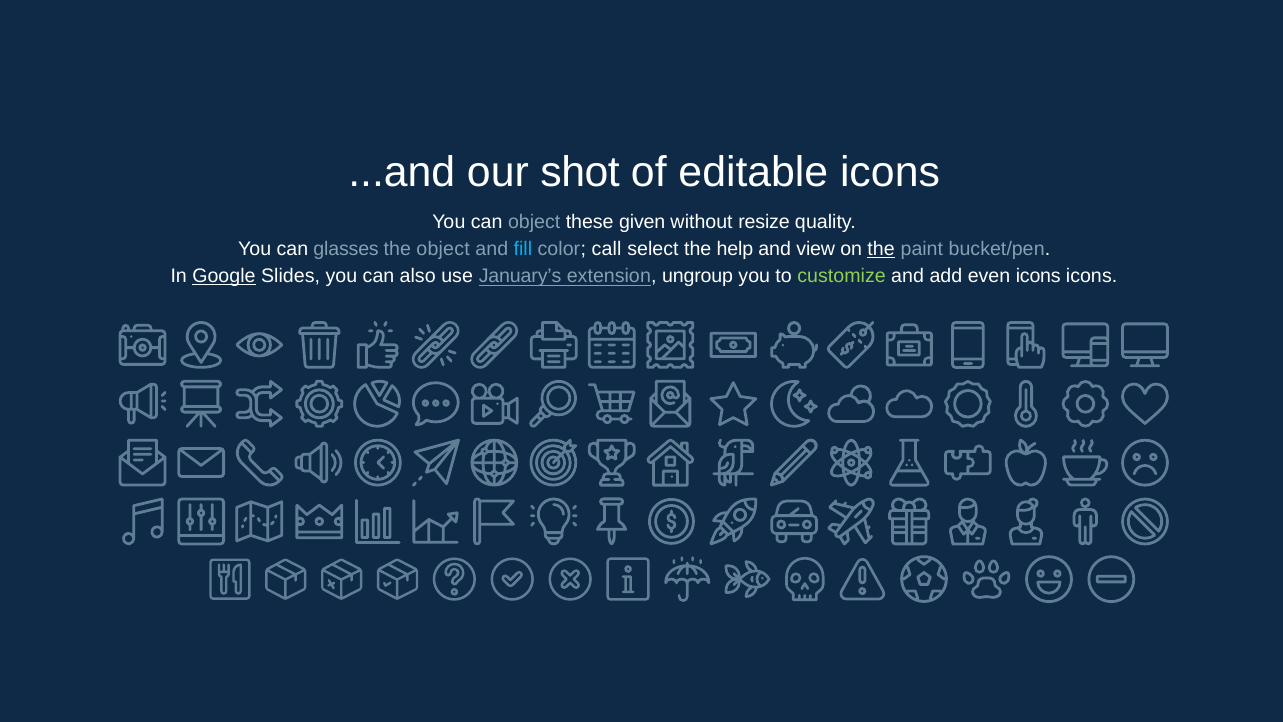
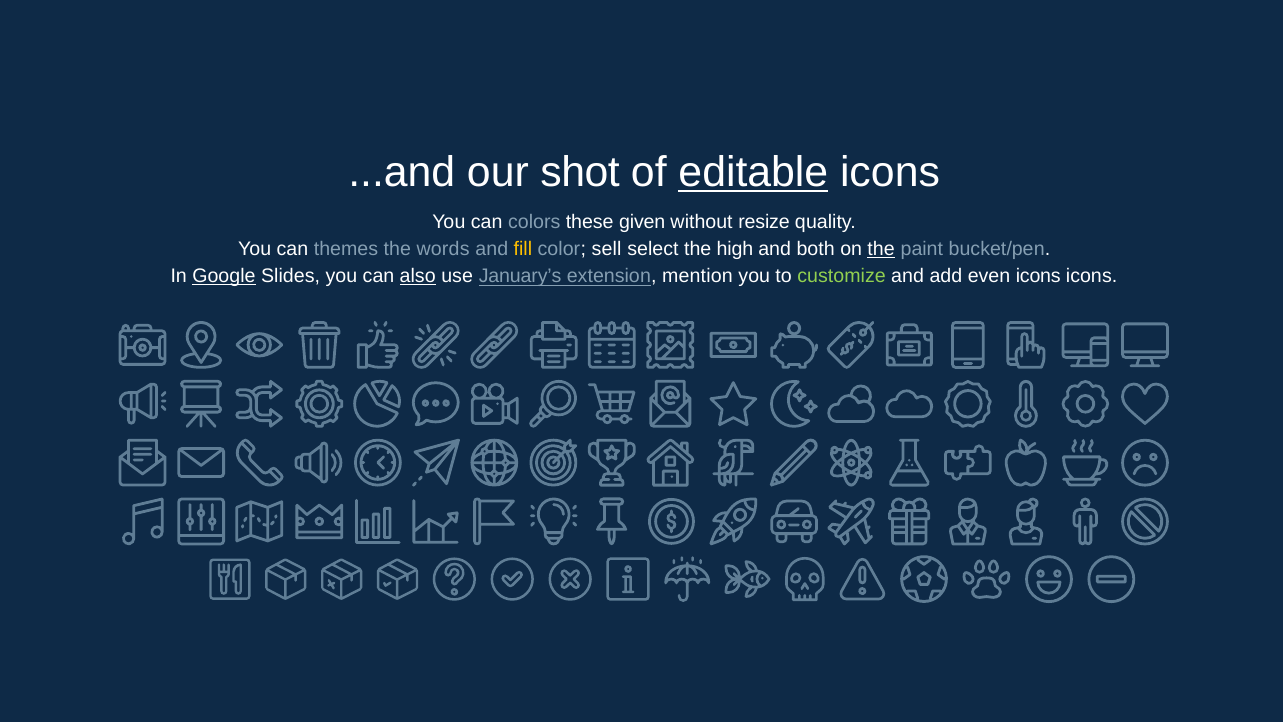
editable underline: none -> present (753, 172)
can object: object -> colors (534, 222)
glasses: glasses -> themes (346, 249)
the object: object -> words (443, 249)
fill colour: light blue -> yellow (523, 249)
call: call -> sell (607, 249)
help: help -> high (735, 249)
view: view -> both (816, 249)
also underline: none -> present (418, 276)
ungroup: ungroup -> mention (697, 276)
